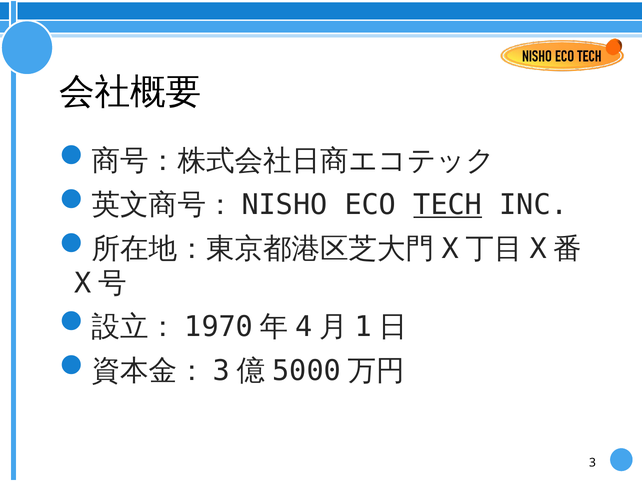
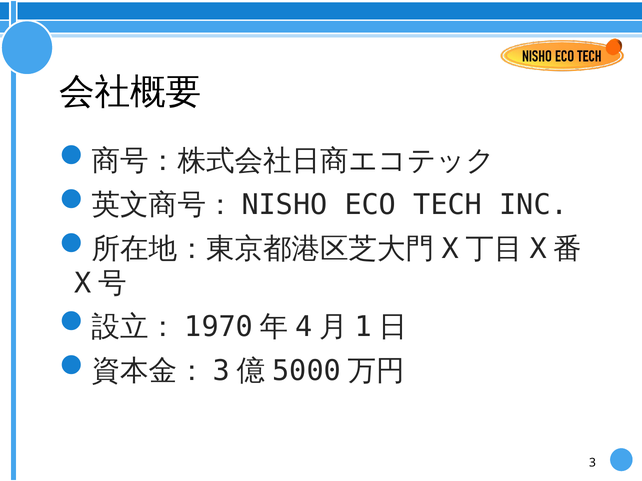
TECH underline: present -> none (448, 205)
